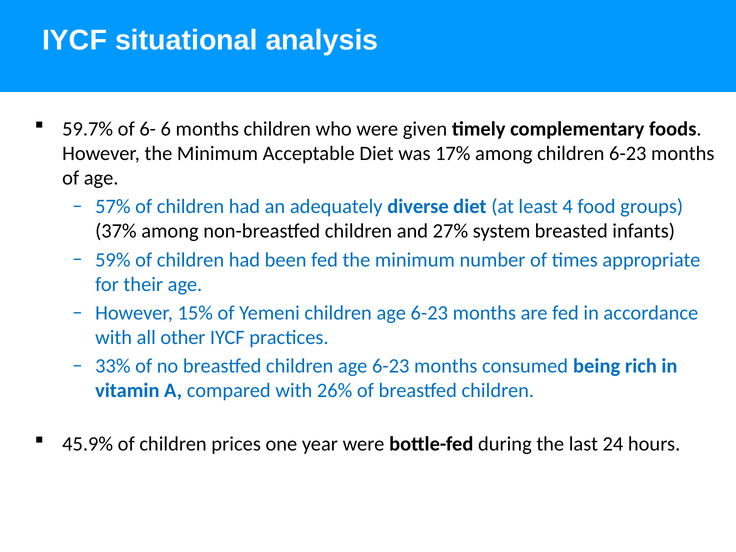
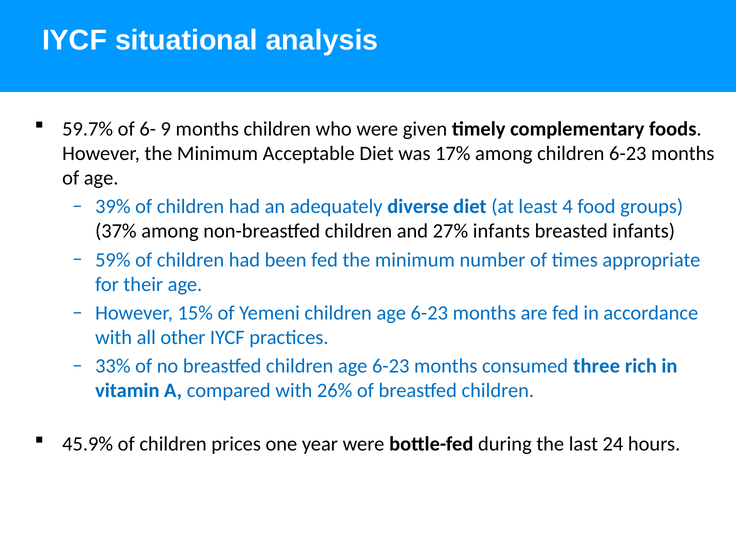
6: 6 -> 9 (166, 129)
57%: 57% -> 39% (113, 207)
27% system: system -> infants (501, 231)
being: being -> three (597, 366)
